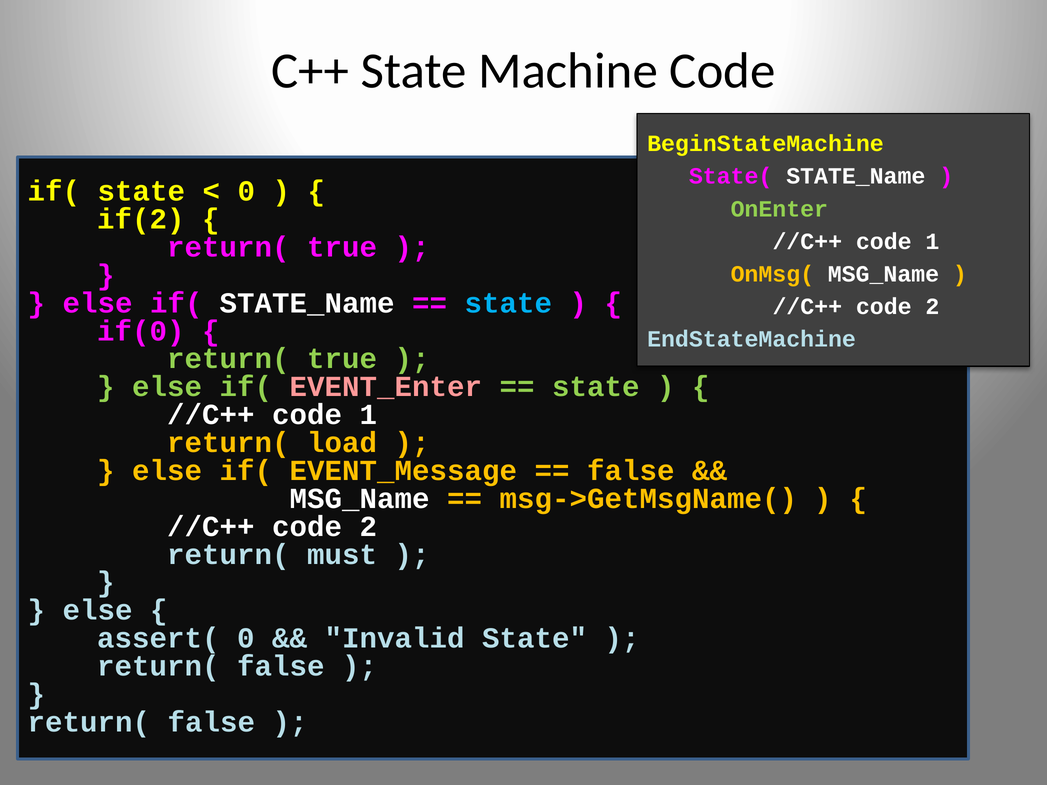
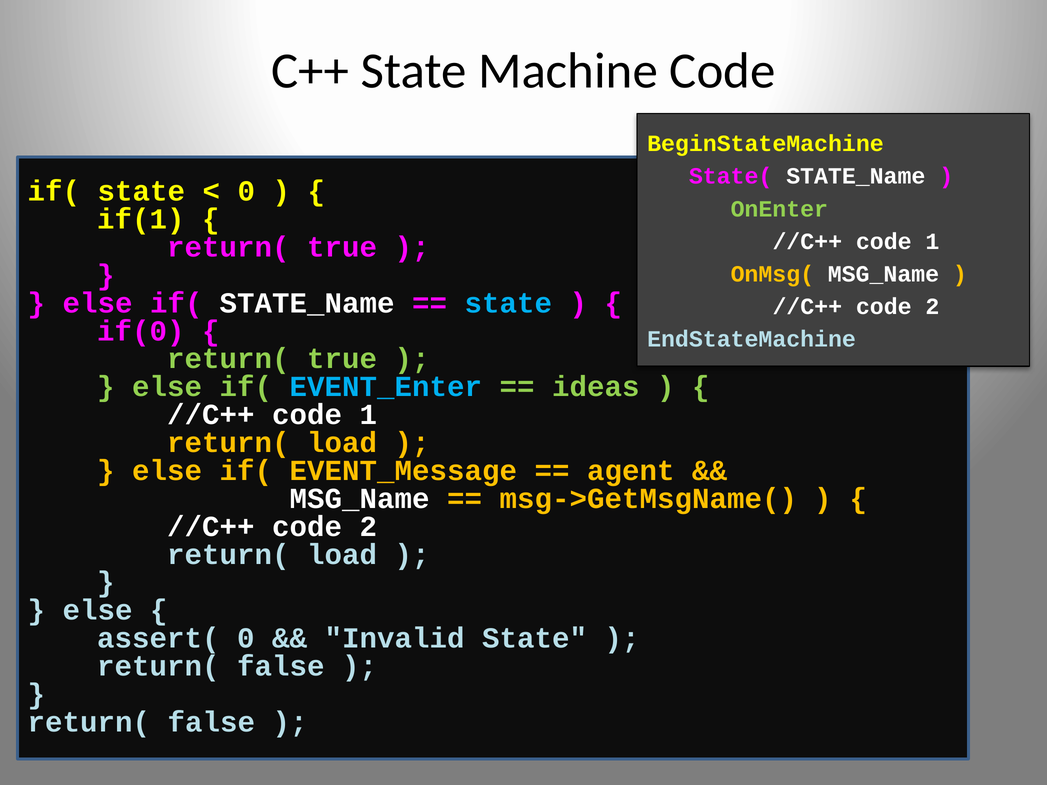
if(2: if(2 -> if(1 (141, 219)
EVENT_Enter colour: pink -> light blue (386, 387)
state: state -> ideas (596, 387)
false: false -> agent (631, 471)
must: must -> load (342, 555)
